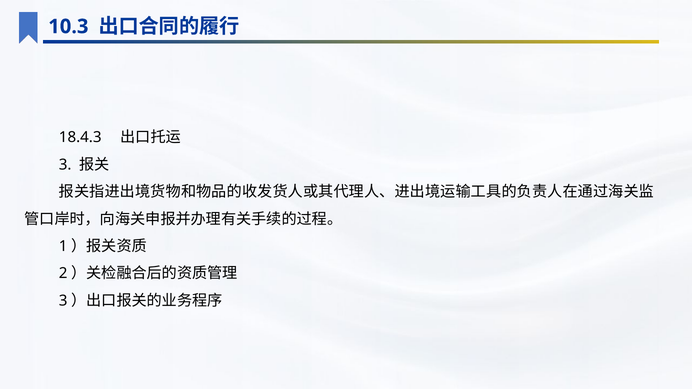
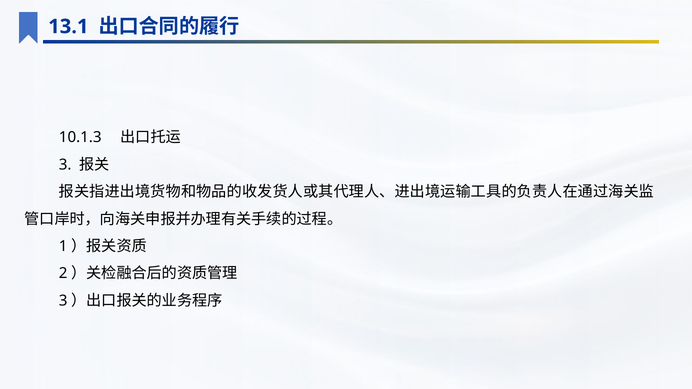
10.3: 10.3 -> 13.1 (68, 27)
18.4.3: 18.4.3 -> 10.1.3 (80, 137)
